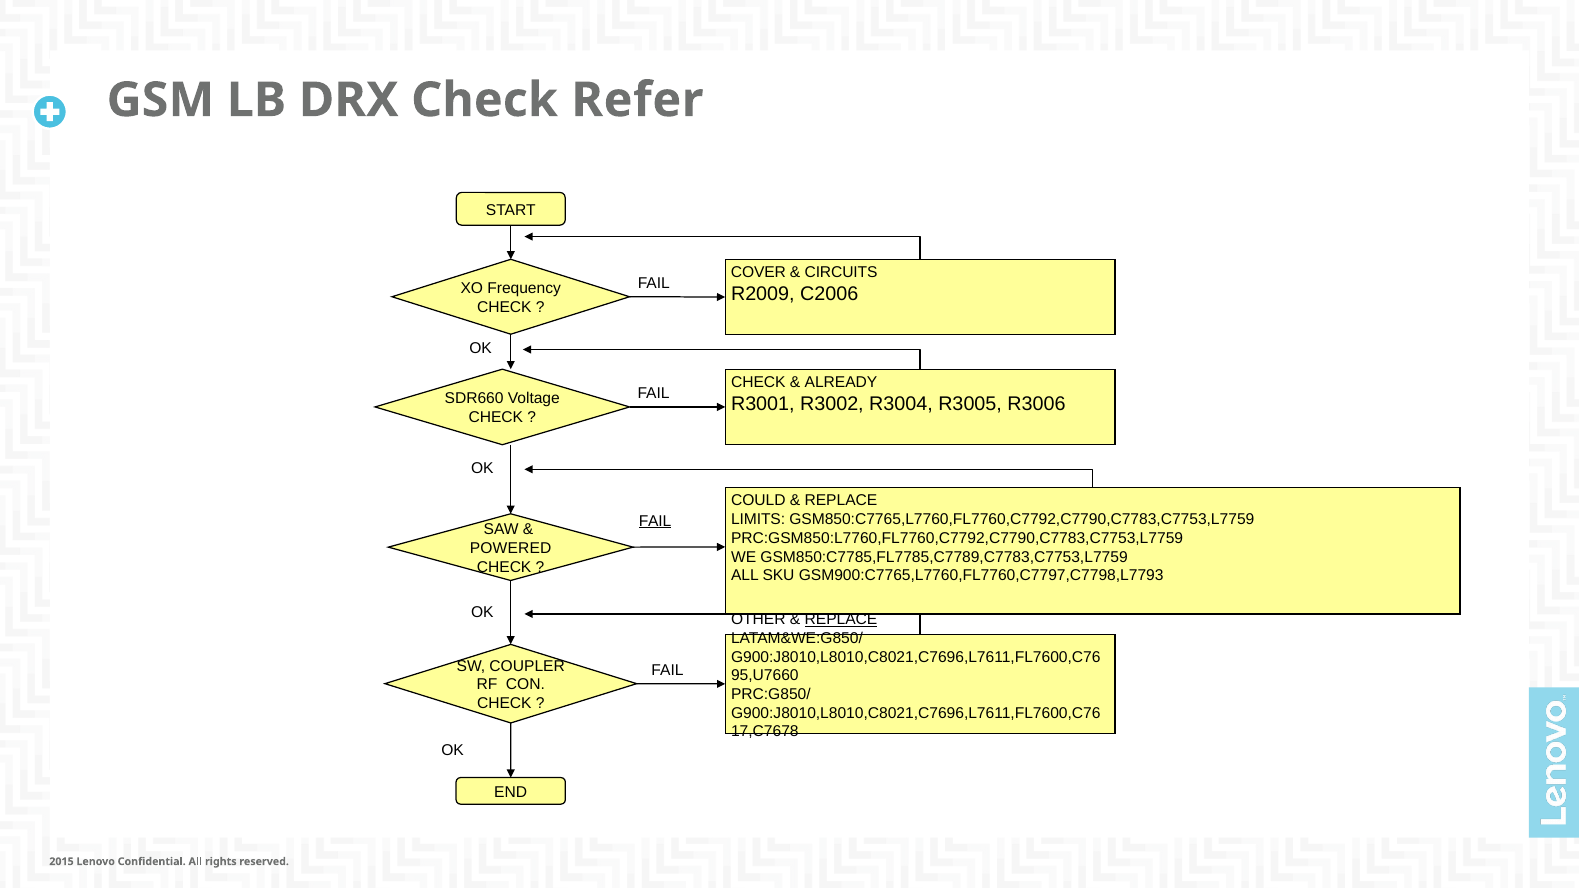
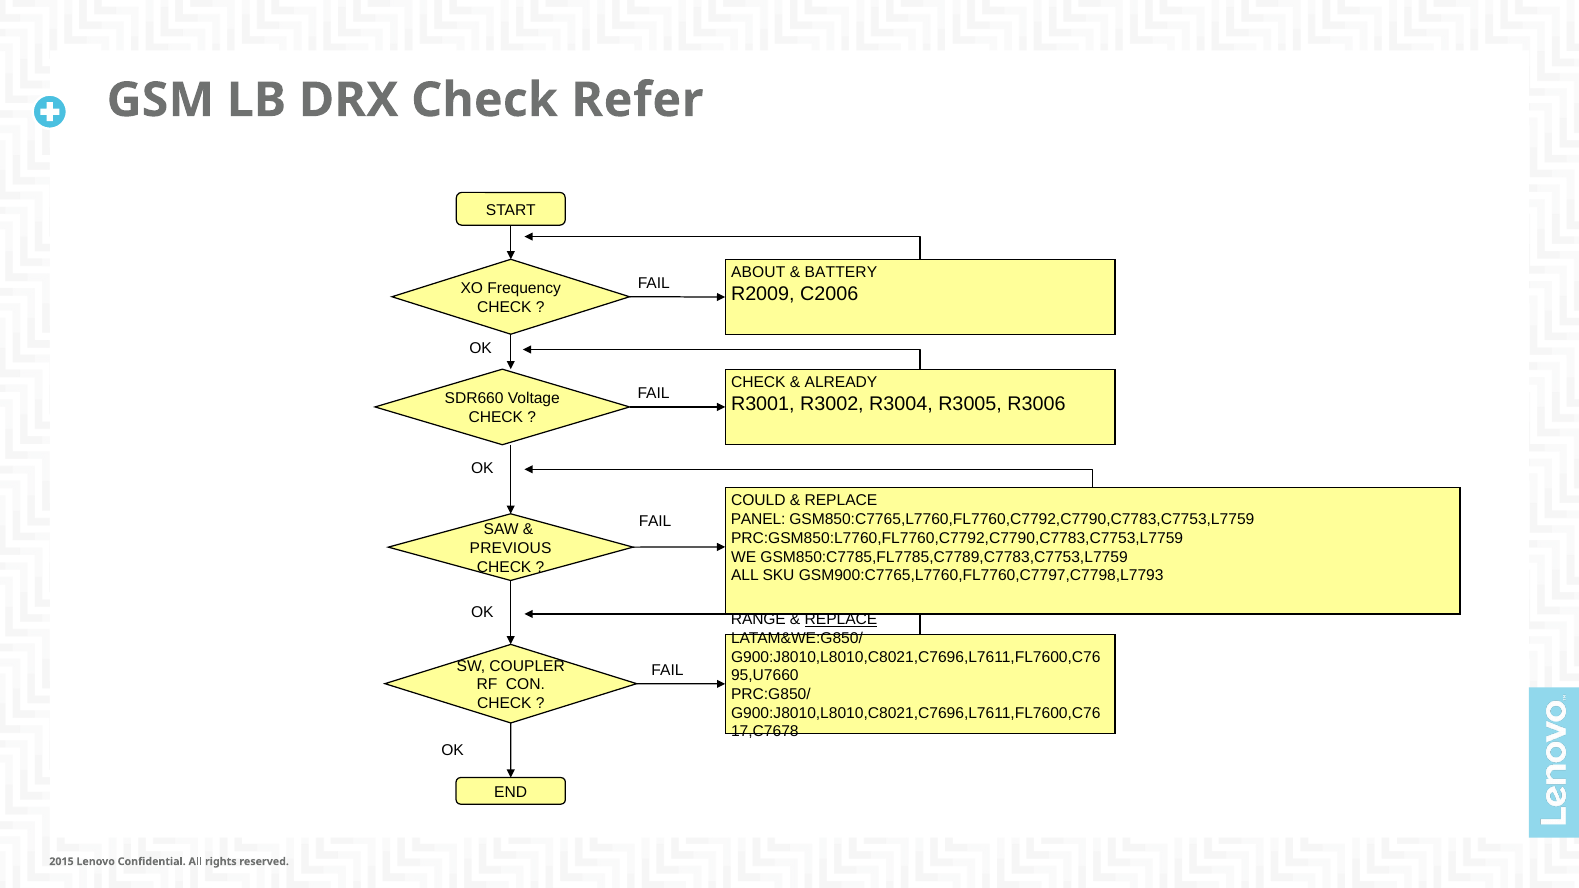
COVER: COVER -> ABOUT (758, 273)
CIRCUITS: CIRCUITS -> BATTERY (841, 273)
LIMITS: LIMITS -> PANEL (758, 519)
FAIL underline: present -> none (655, 521)
POWERED: POWERED -> PREVIOUS (511, 548)
OTHER: OTHER -> RANGE (758, 619)
